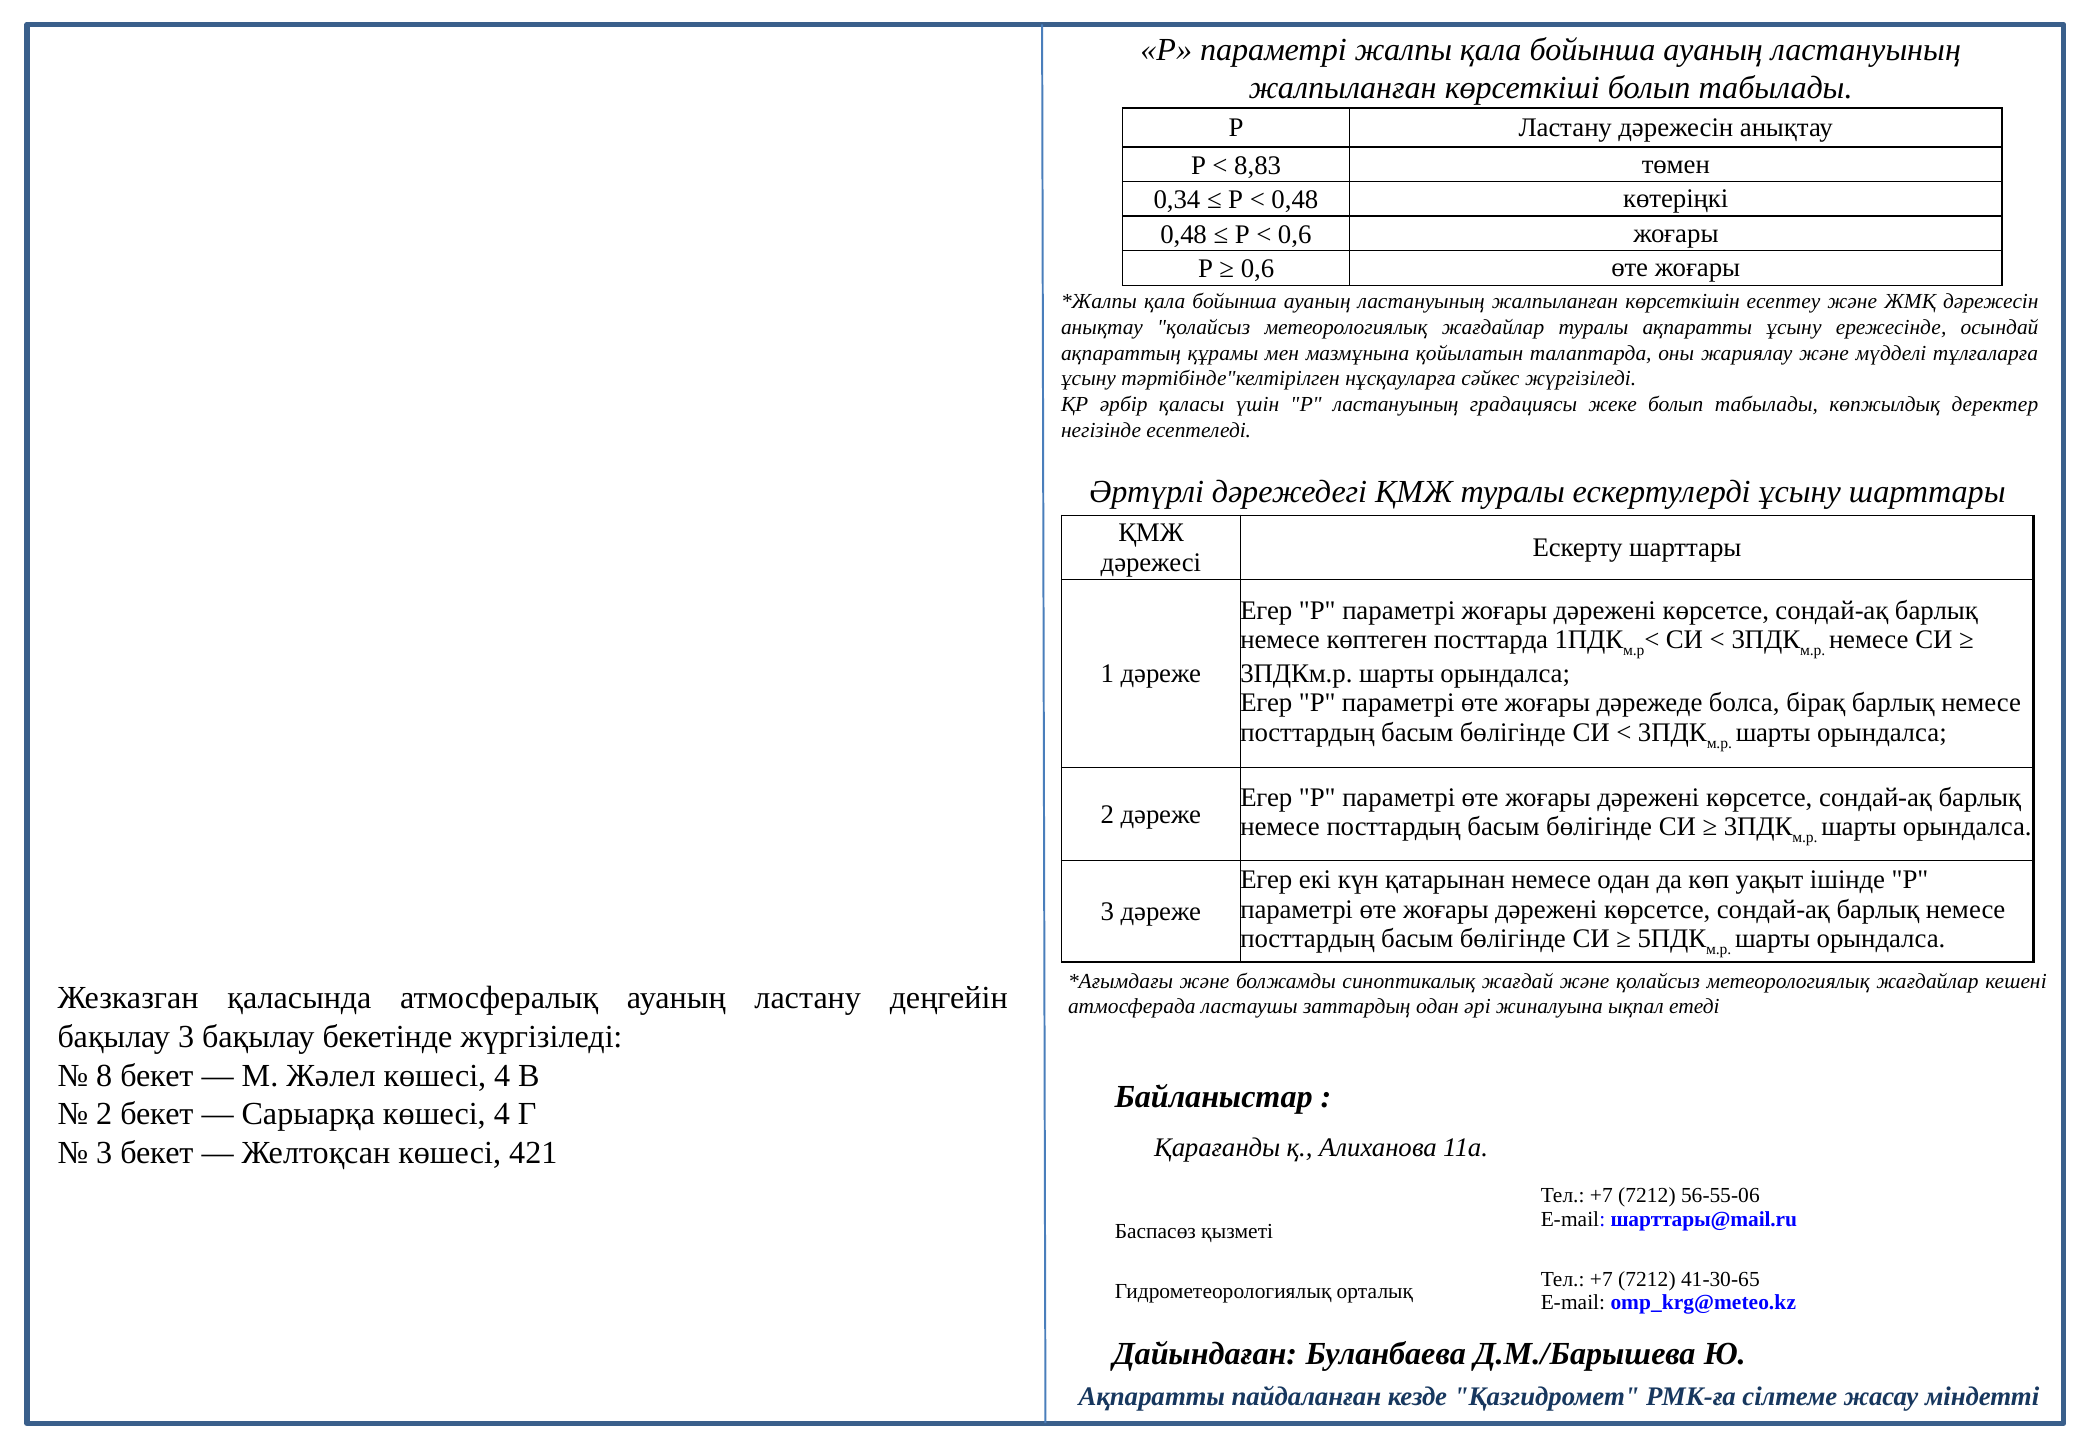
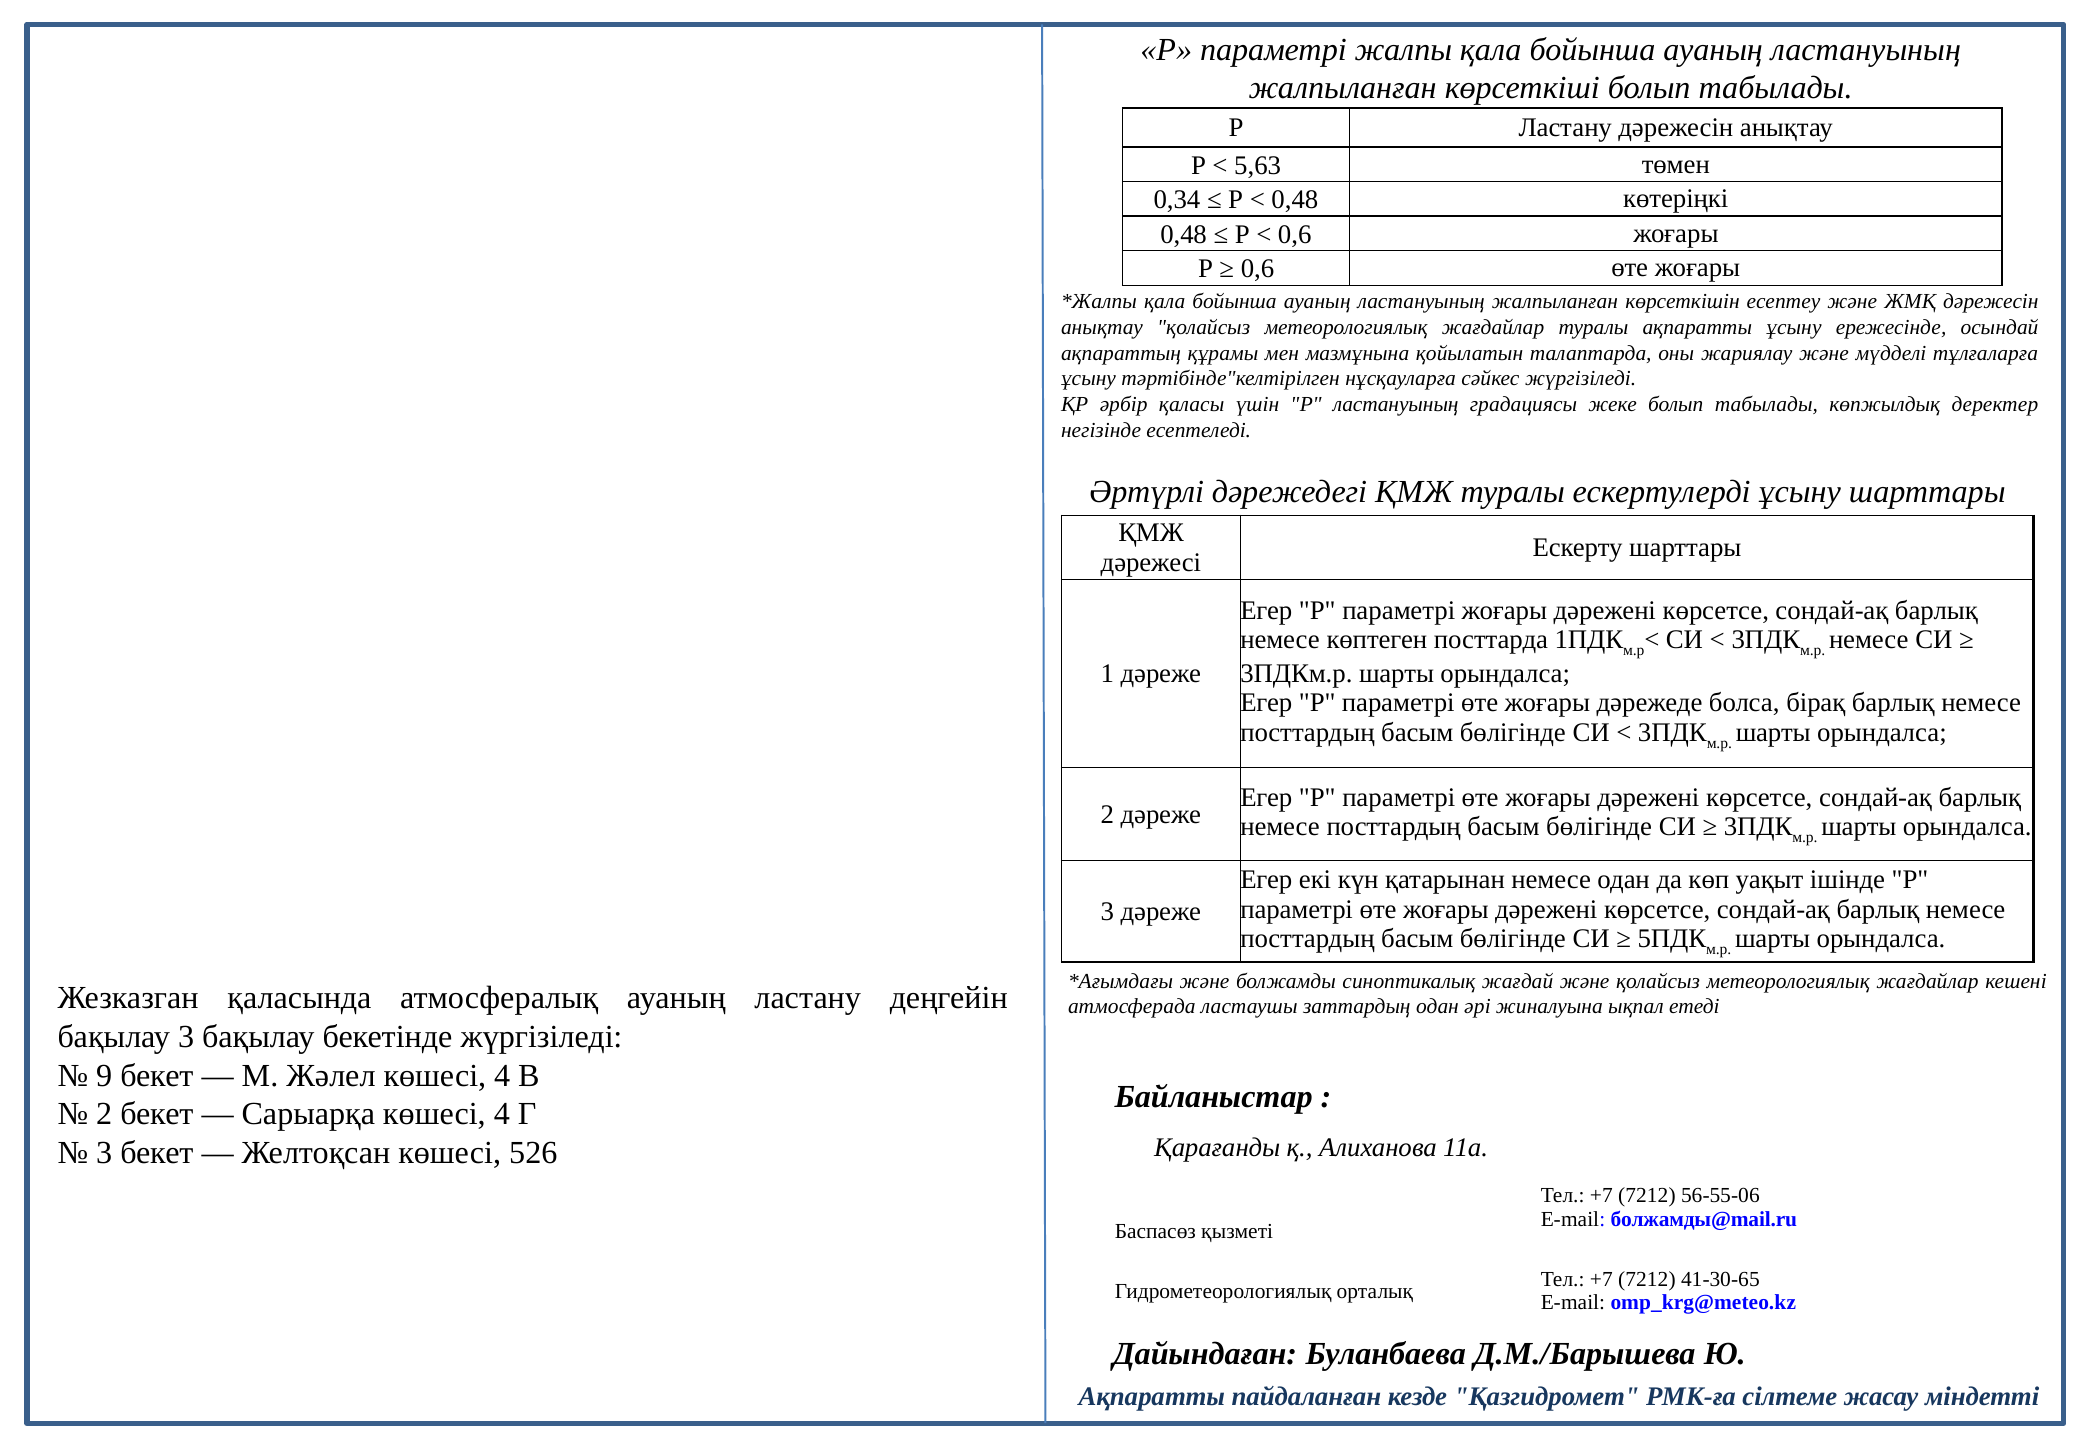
8,83: 8,83 -> 5,63 (1258, 165)
8: 8 -> 9 (104, 1075)
421: 421 -> 526 (533, 1152)
шарттары@mail.ru: шарттары@mail.ru -> болжамды@mail.ru (1704, 1219)
